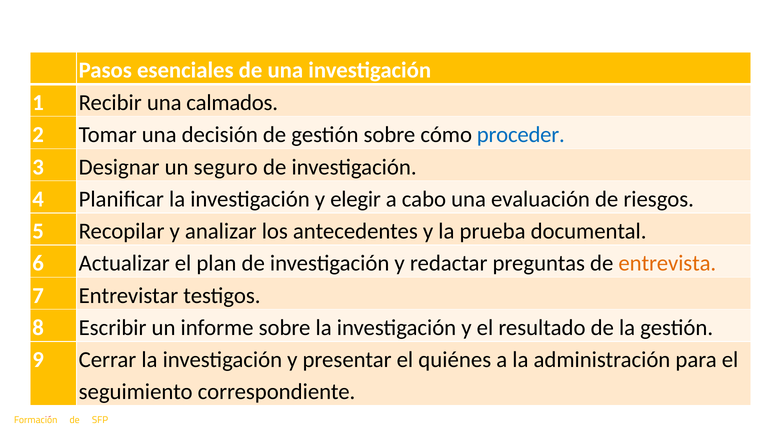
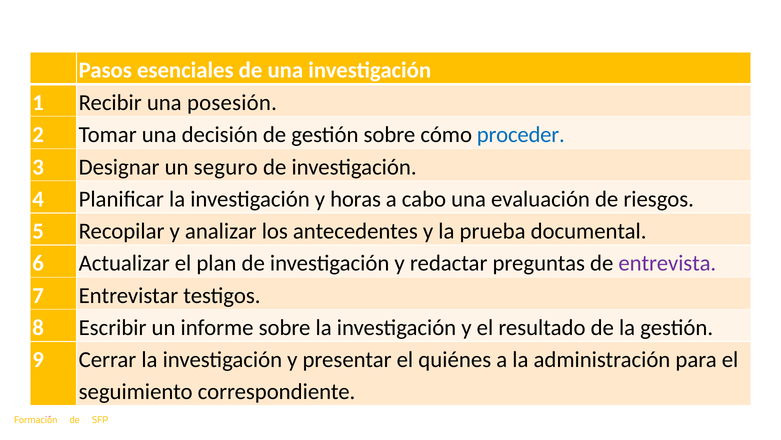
calmados: calmados -> posesión (232, 102)
elegir: elegir -> horas (356, 199)
entrevista colour: orange -> purple (667, 263)
